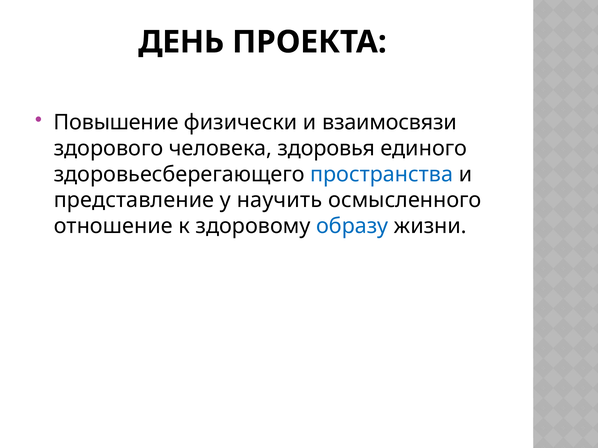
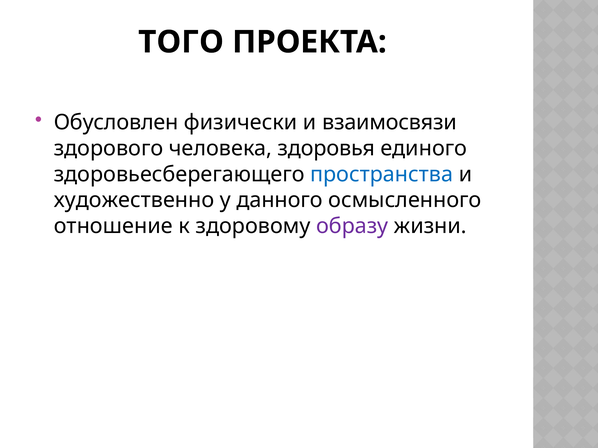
ДЕНЬ: ДЕНЬ -> ТОГО (181, 42)
Повышение: Повышение -> Обусловлен (116, 123)
представление: представление -> художественно (134, 200)
научить: научить -> данного (280, 200)
образу colour: blue -> purple (352, 226)
